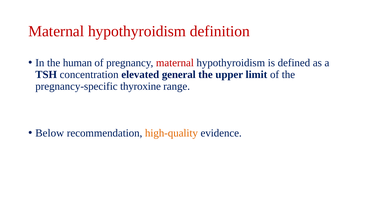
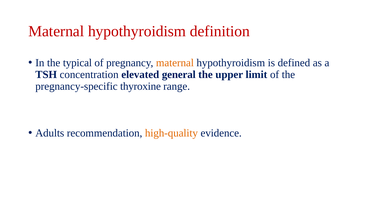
human: human -> typical (77, 63)
maternal colour: red -> orange (175, 63)
Below: Below -> Adults (50, 133)
